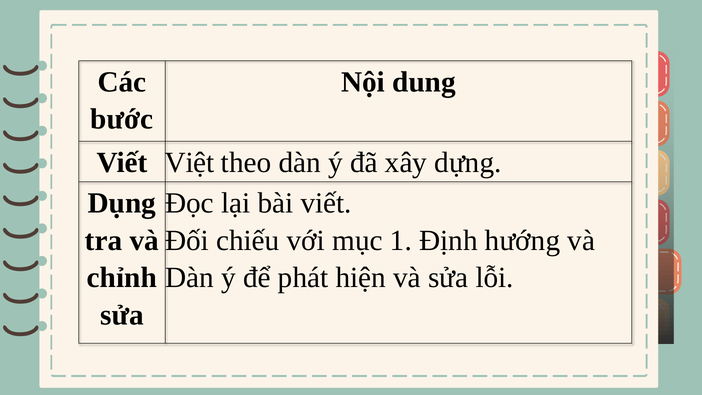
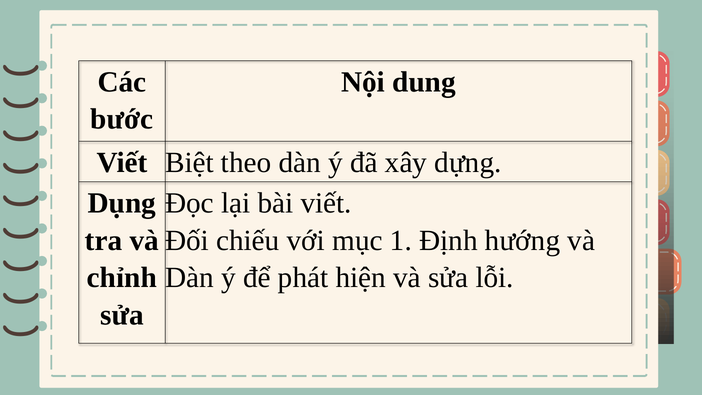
Việt: Việt -> Biệt (189, 163)
